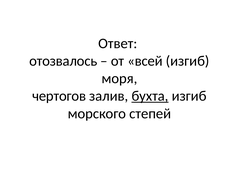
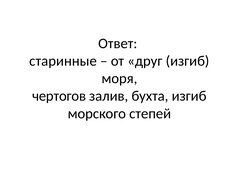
отозвалось: отозвалось -> старинные (63, 61)
всей: всей -> друг (145, 61)
бухта underline: present -> none (150, 96)
